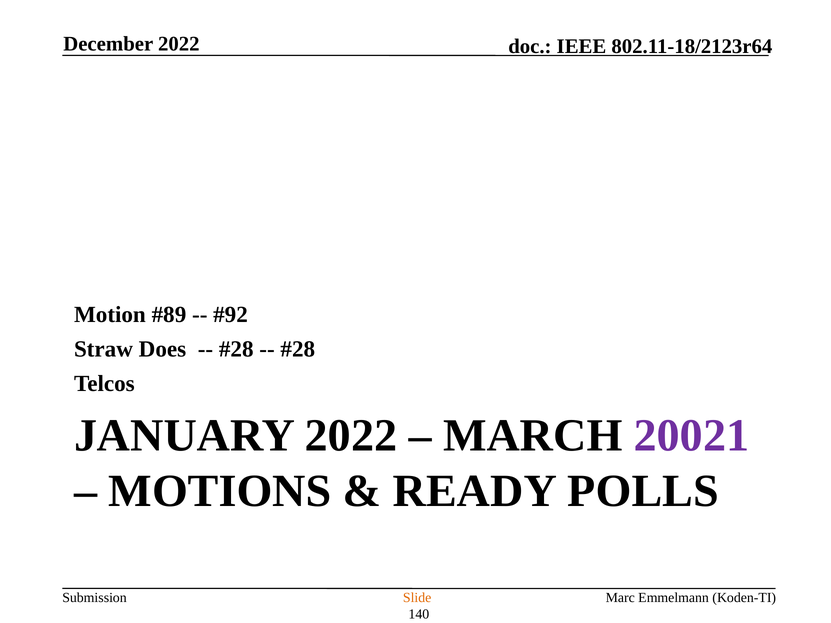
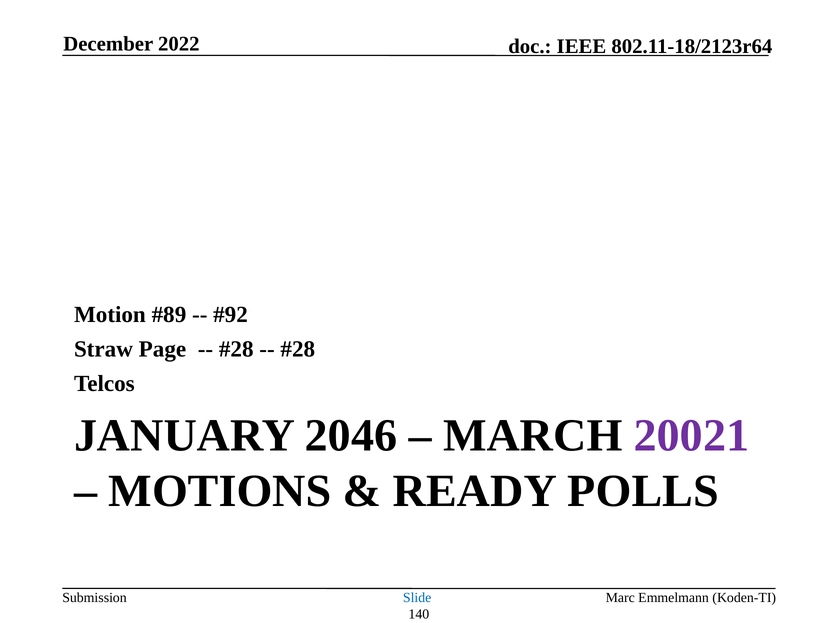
Does: Does -> Page (162, 349)
JANUARY 2022: 2022 -> 2046 (351, 436)
Slide colour: orange -> blue (417, 598)
